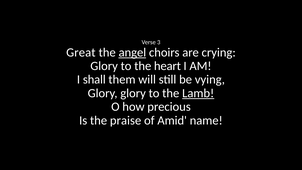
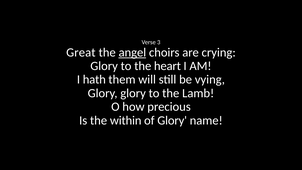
shall: shall -> hath (94, 79)
Lamb underline: present -> none (198, 93)
praise: praise -> within (126, 120)
of Amid: Amid -> Glory (172, 120)
